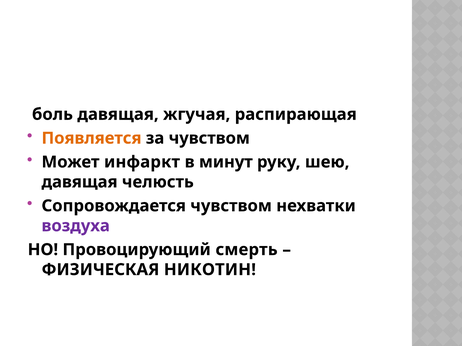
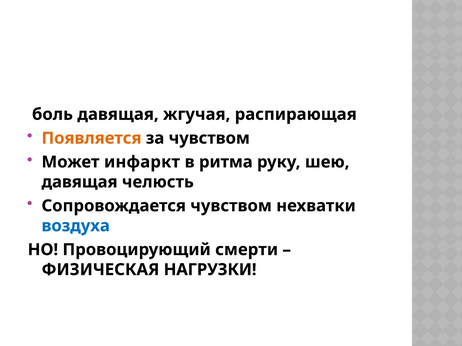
минут: минут -> ритма (226, 162)
воздуха colour: purple -> blue (76, 226)
смерть: смерть -> смерти (247, 250)
ФИЗИЧЕСКАЯ НИКОТИН: НИКОТИН -> НАГРУЗКИ (210, 270)
